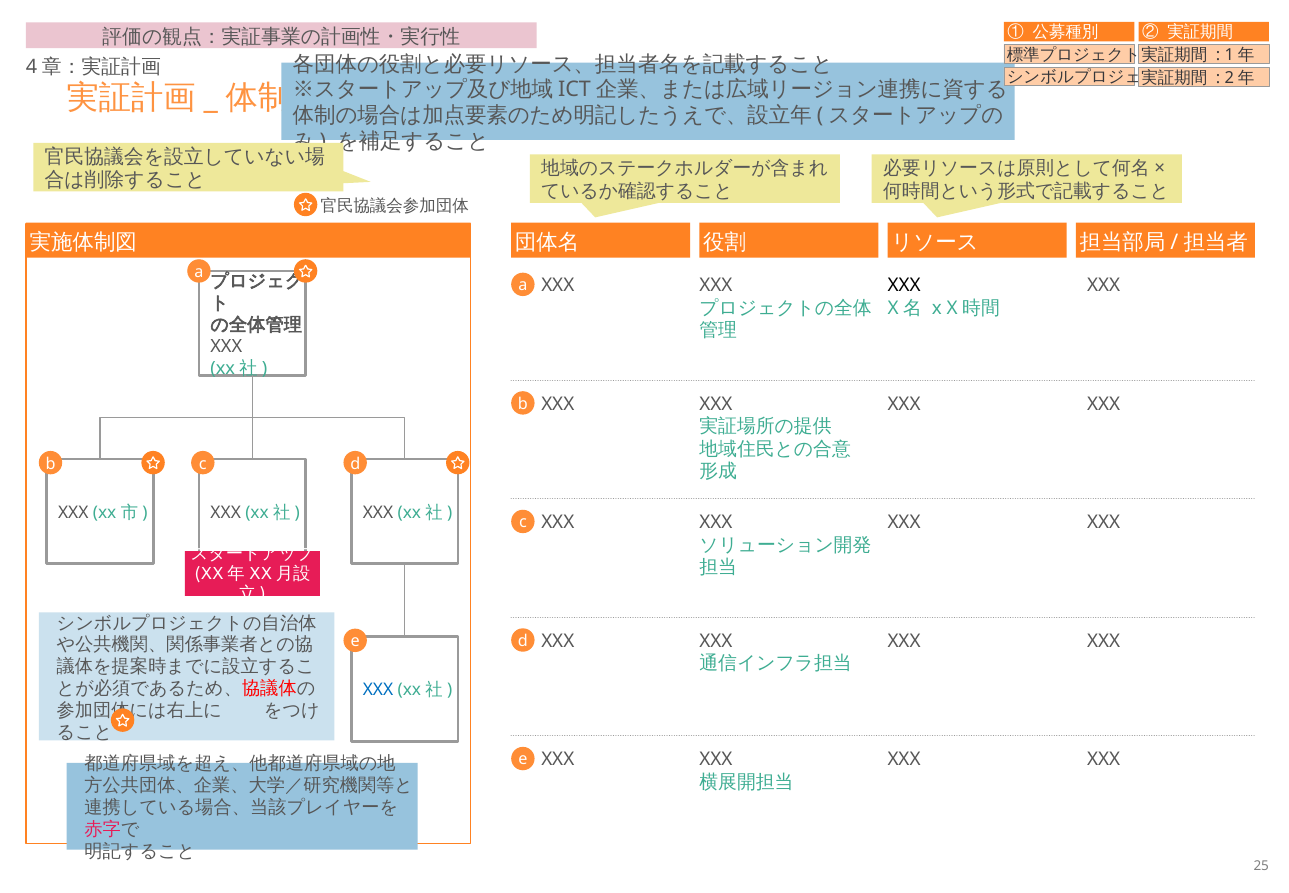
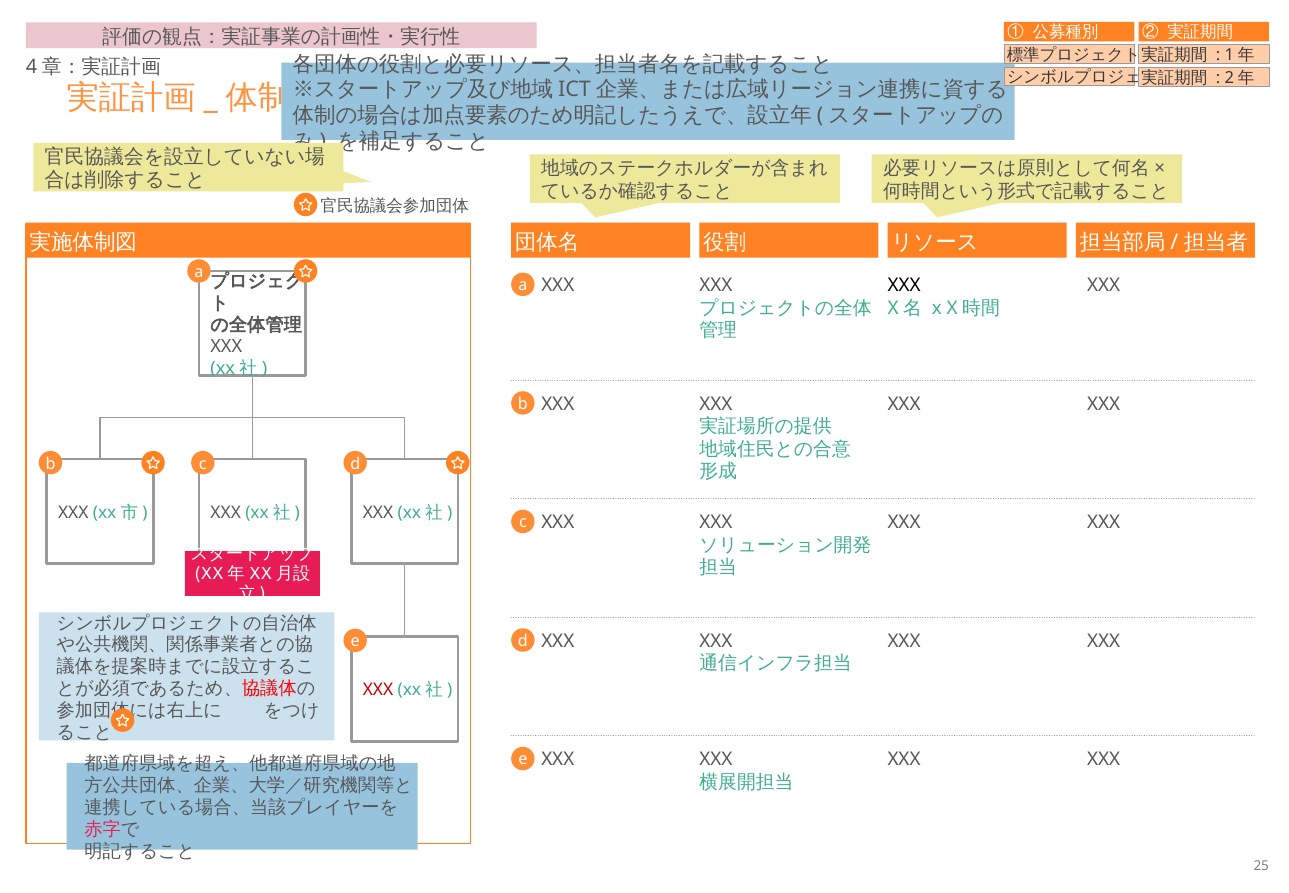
XXX colour: blue -> red (378, 690)
